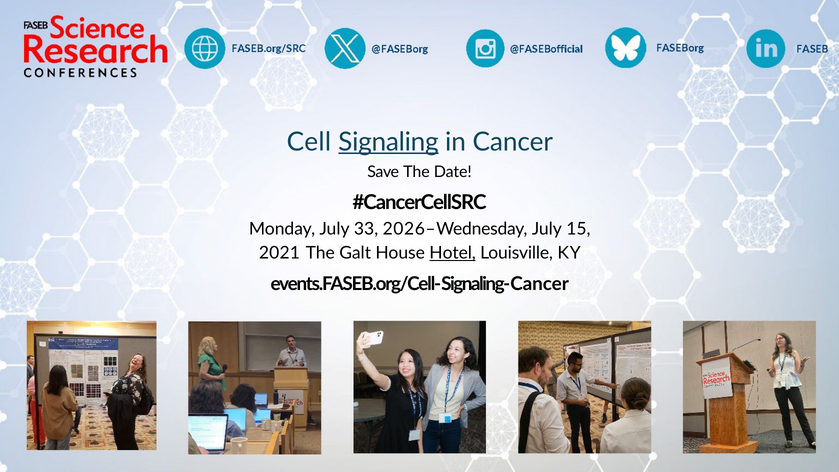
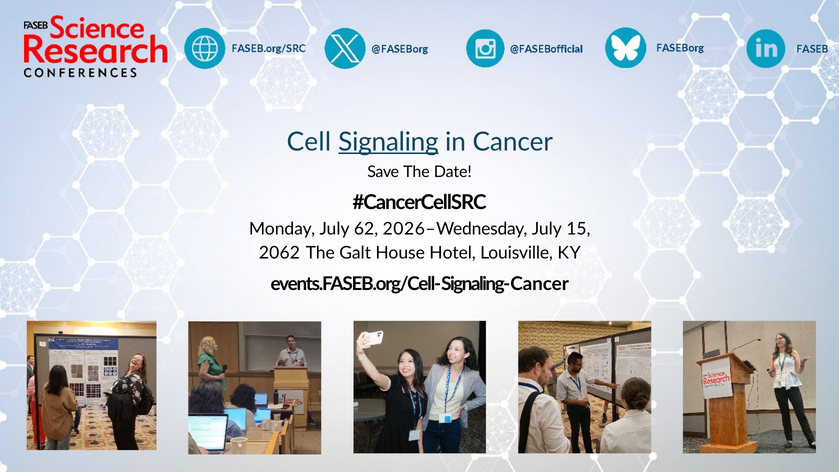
33: 33 -> 62 (366, 229)
2021: 2021 -> 2062 (279, 253)
Hotel underline: present -> none (453, 253)
